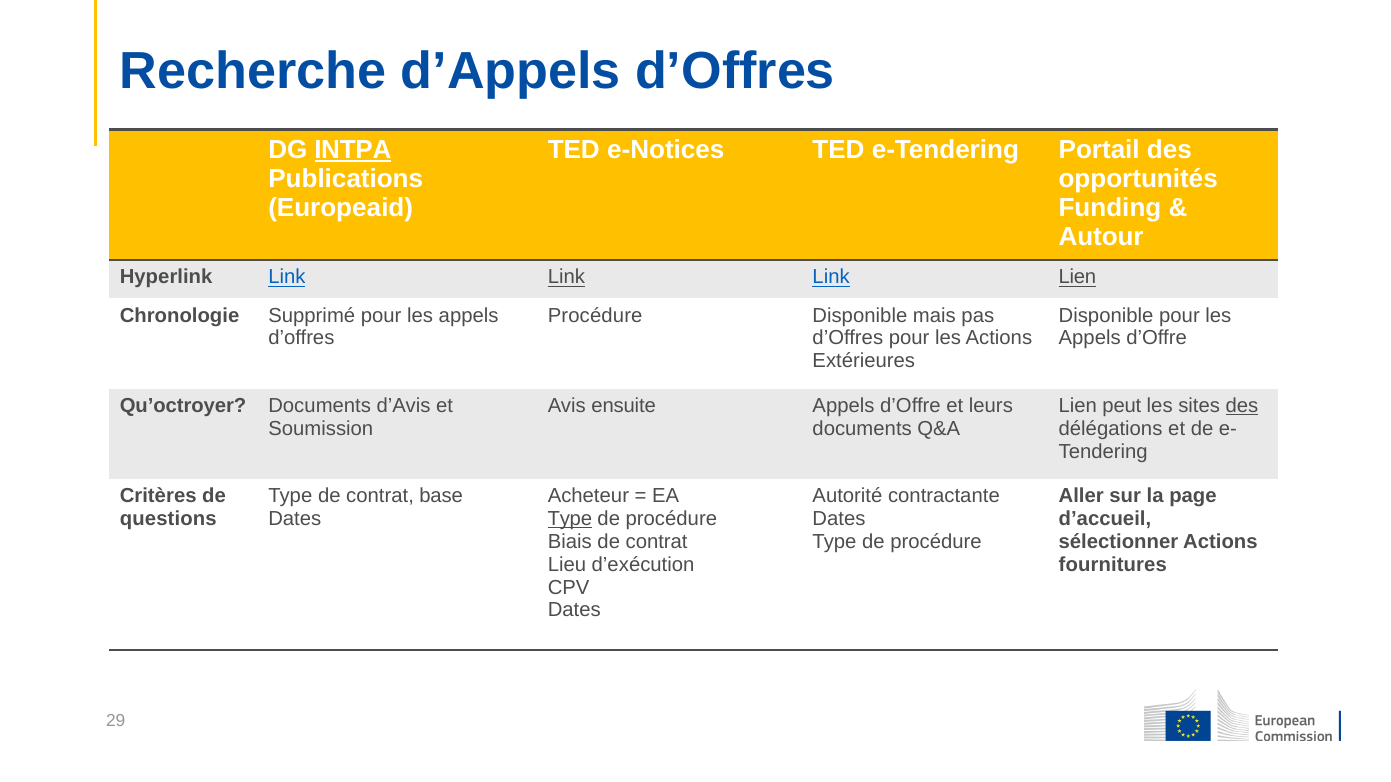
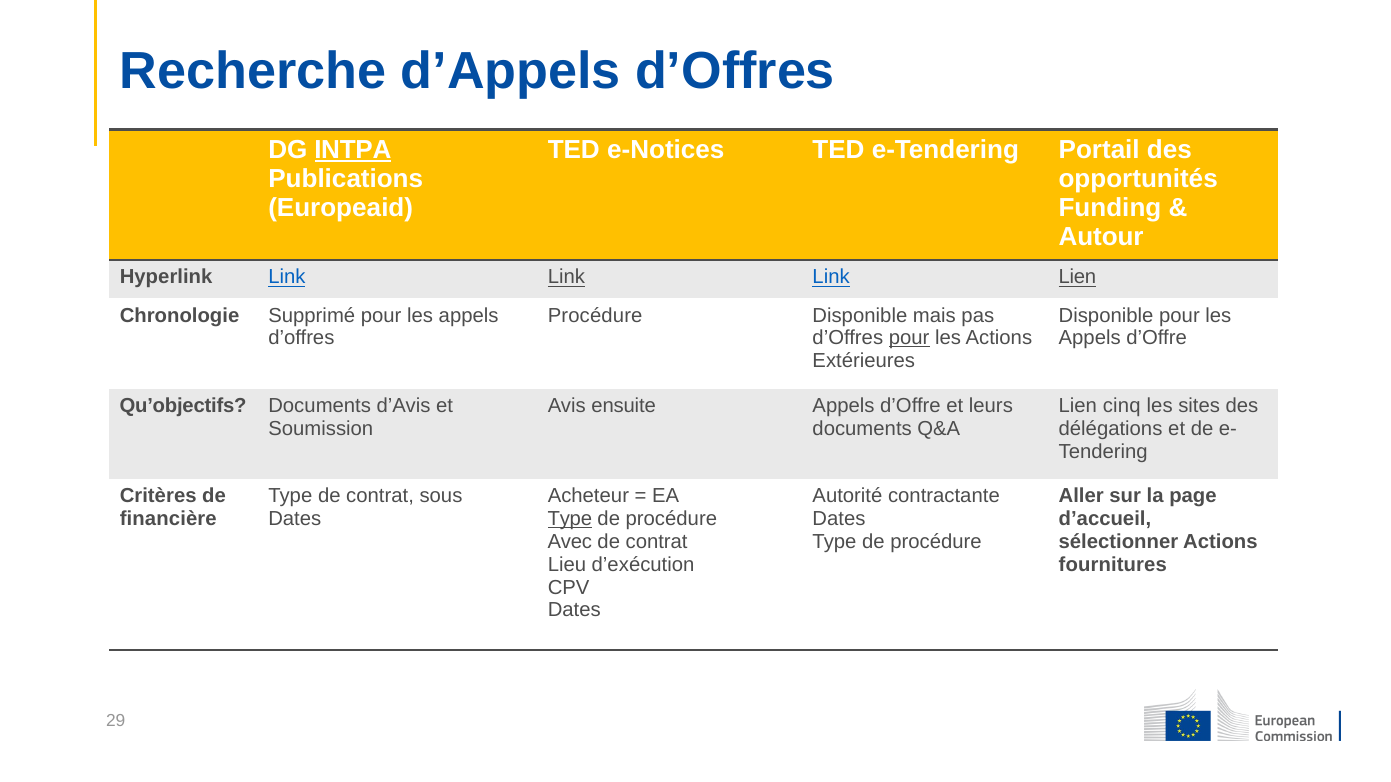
pour underline: none -> present (909, 338)
Qu’octroyer: Qu’octroyer -> Qu’objectifs (183, 406)
peut: peut -> cinq (1122, 406)
des underline: present -> none (1242, 406)
base: base -> sous (441, 497)
questions: questions -> financière (168, 519)
Biais: Biais -> Avec (570, 542)
